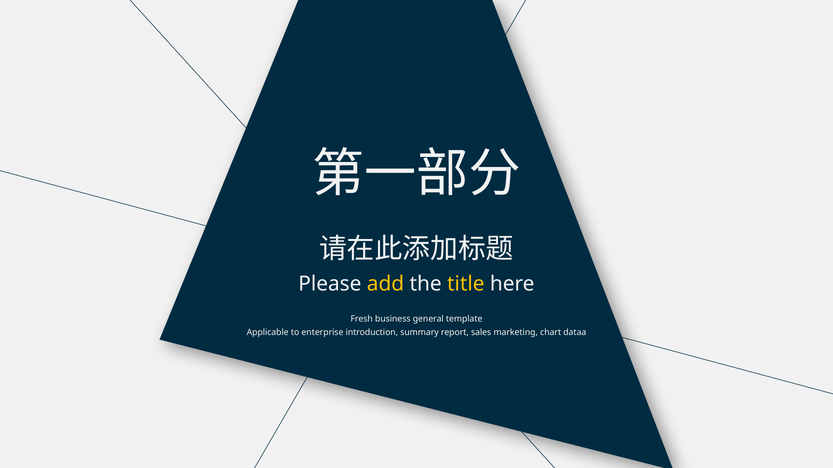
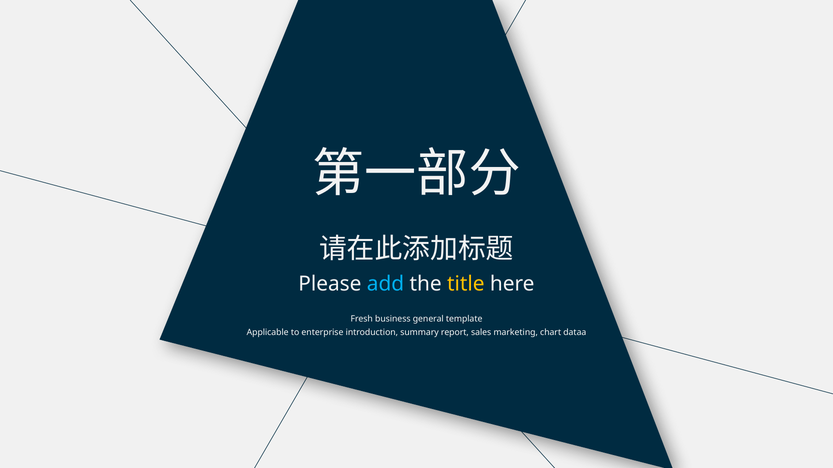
add colour: yellow -> light blue (385, 284)
